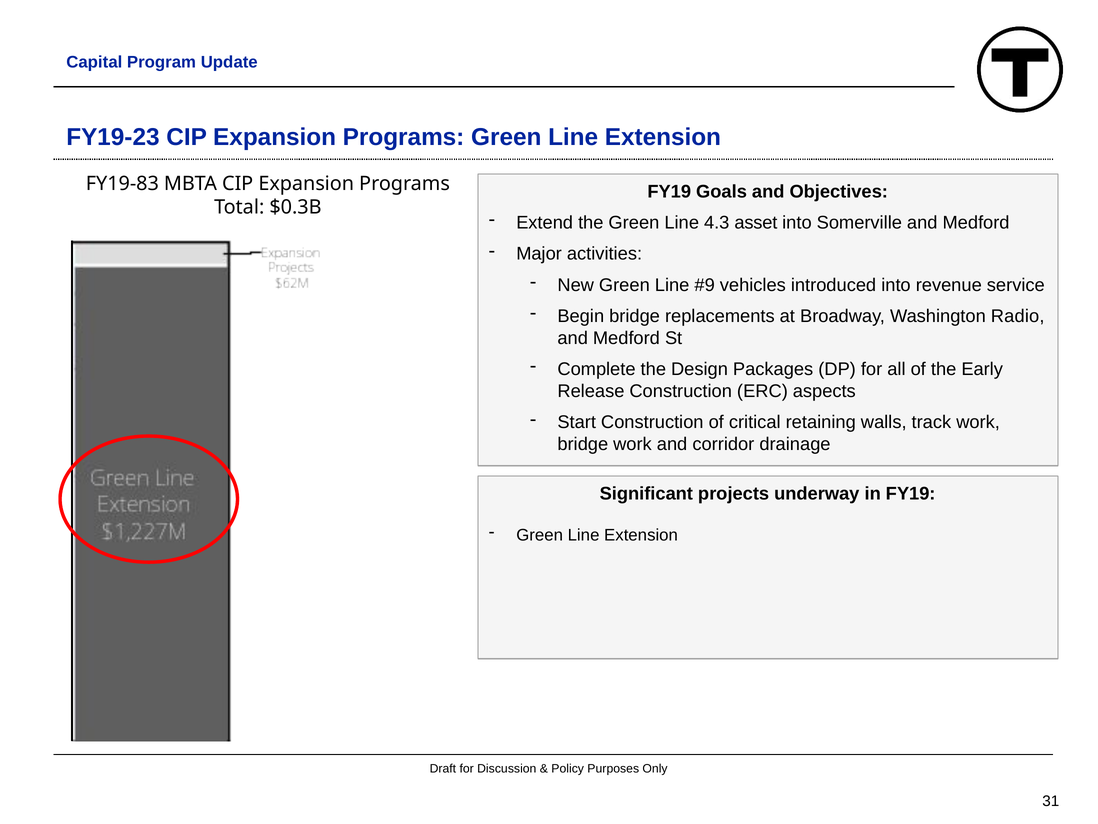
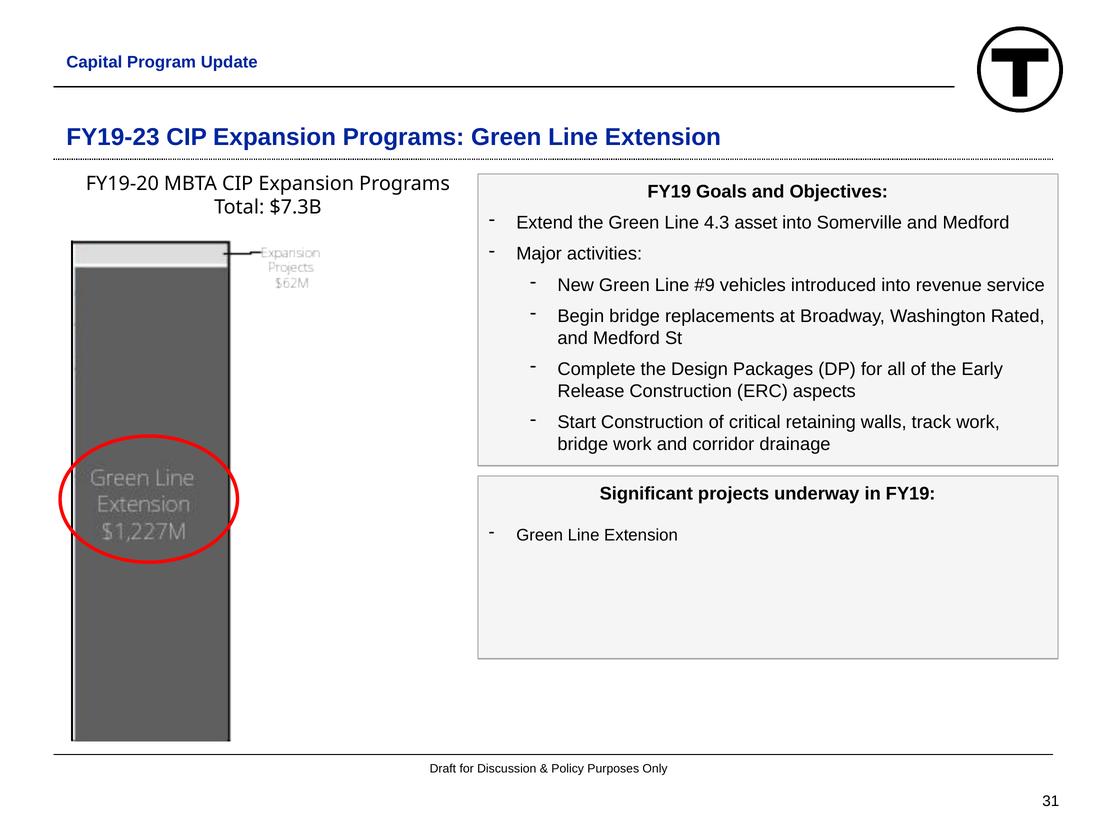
FY19-83: FY19-83 -> FY19-20 (122, 183)
$0.3B: $0.3B -> $7.3B (295, 207)
Radio: Radio -> Rated (1018, 316)
